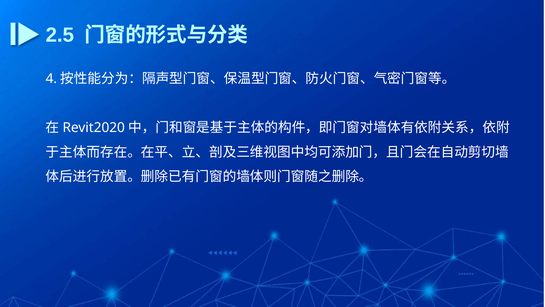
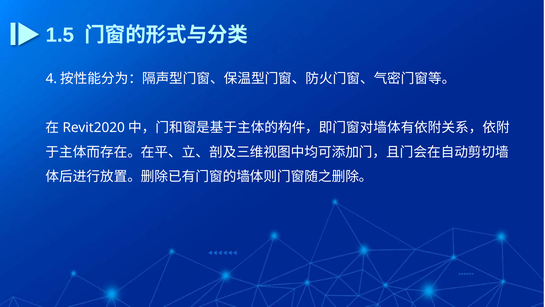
2.5: 2.5 -> 1.5 (60, 35)
